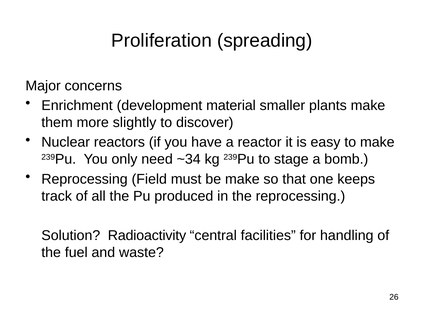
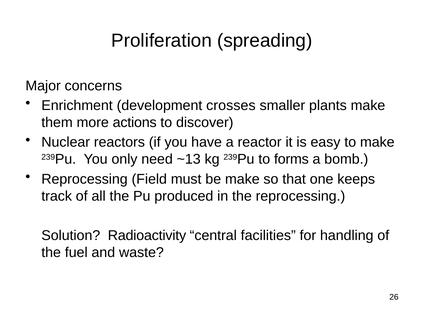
material: material -> crosses (231, 106)
slightly: slightly -> actions (135, 123)
~34: ~34 -> ~13 (189, 159)
stage: stage -> forms (291, 159)
